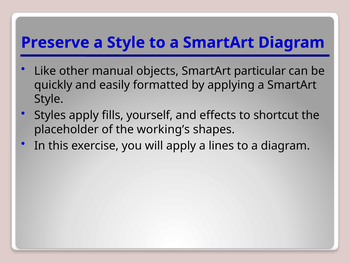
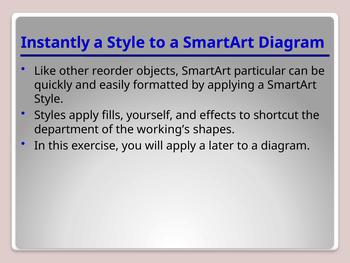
Preserve: Preserve -> Instantly (55, 42)
manual: manual -> reorder (113, 71)
placeholder: placeholder -> department (66, 129)
lines: lines -> later (221, 145)
